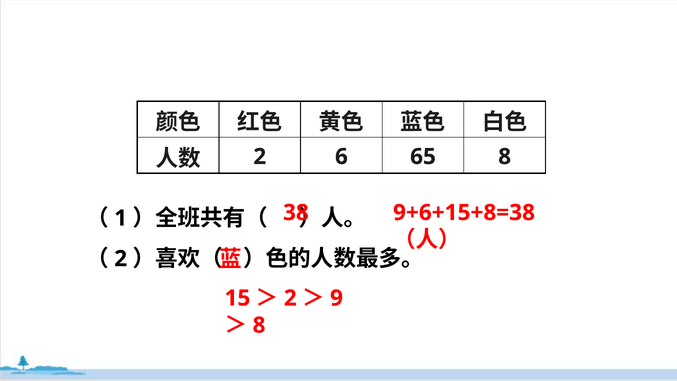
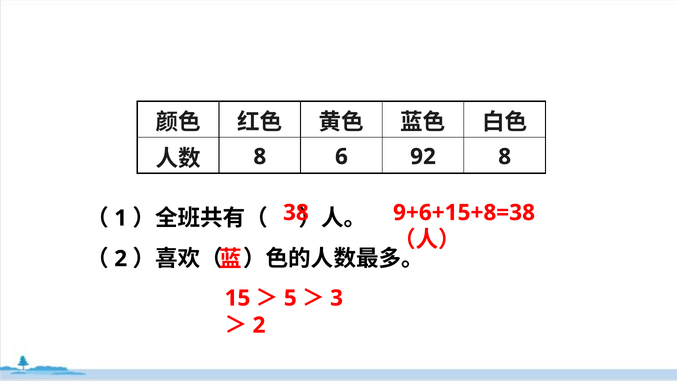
2: 2 -> 8 (260, 157)
65: 65 -> 92 (423, 157)
2: 2 -> 5 (290, 298)
9: 9 -> 3 (337, 298)
8: 8 -> 2 (259, 325)
